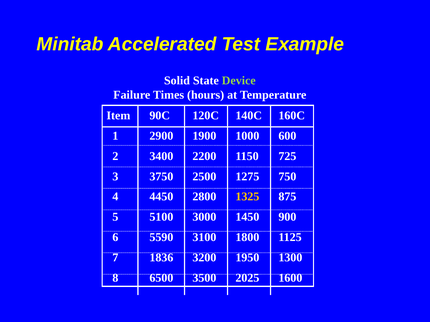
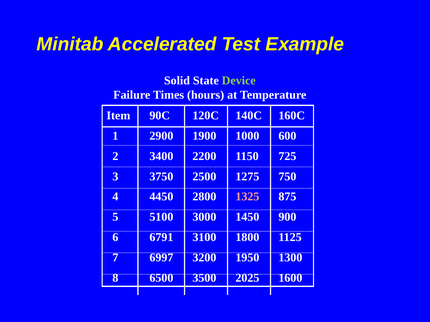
1325 colour: yellow -> pink (247, 197)
5590: 5590 -> 6791 (161, 238)
1836: 1836 -> 6997 (161, 258)
